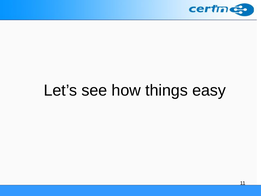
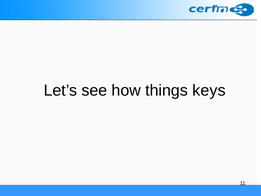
easy: easy -> keys (209, 90)
